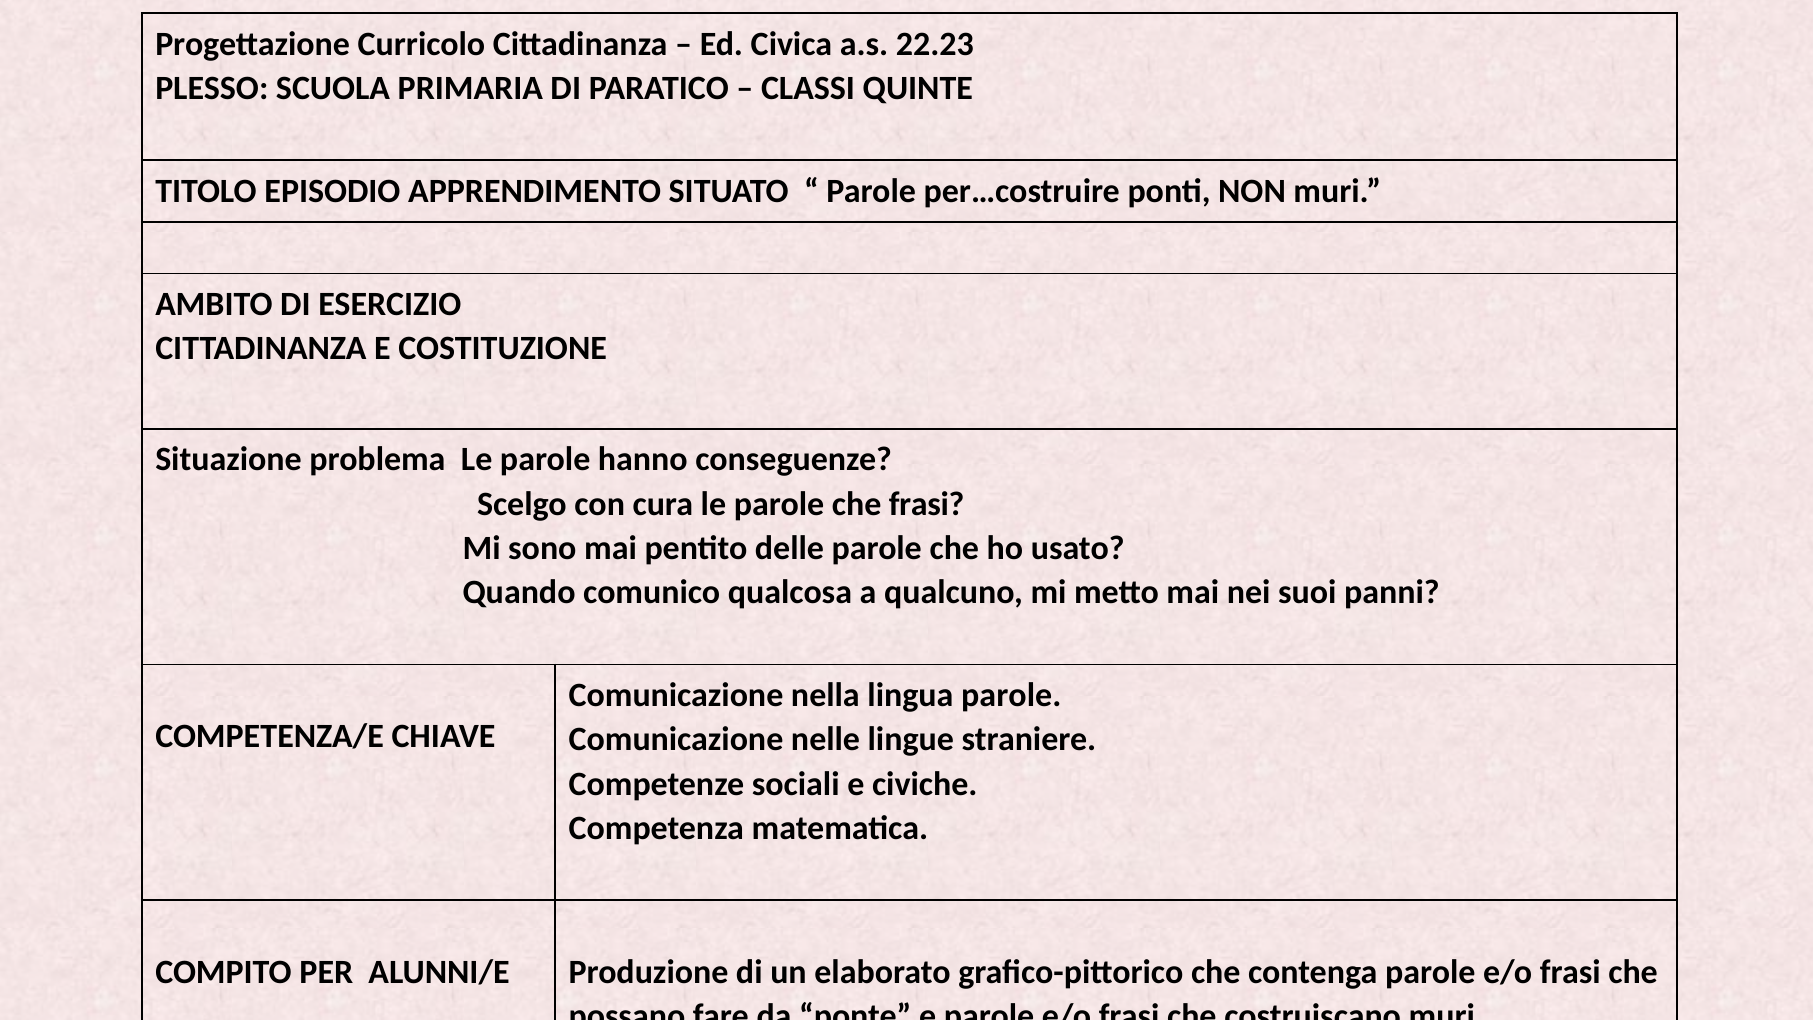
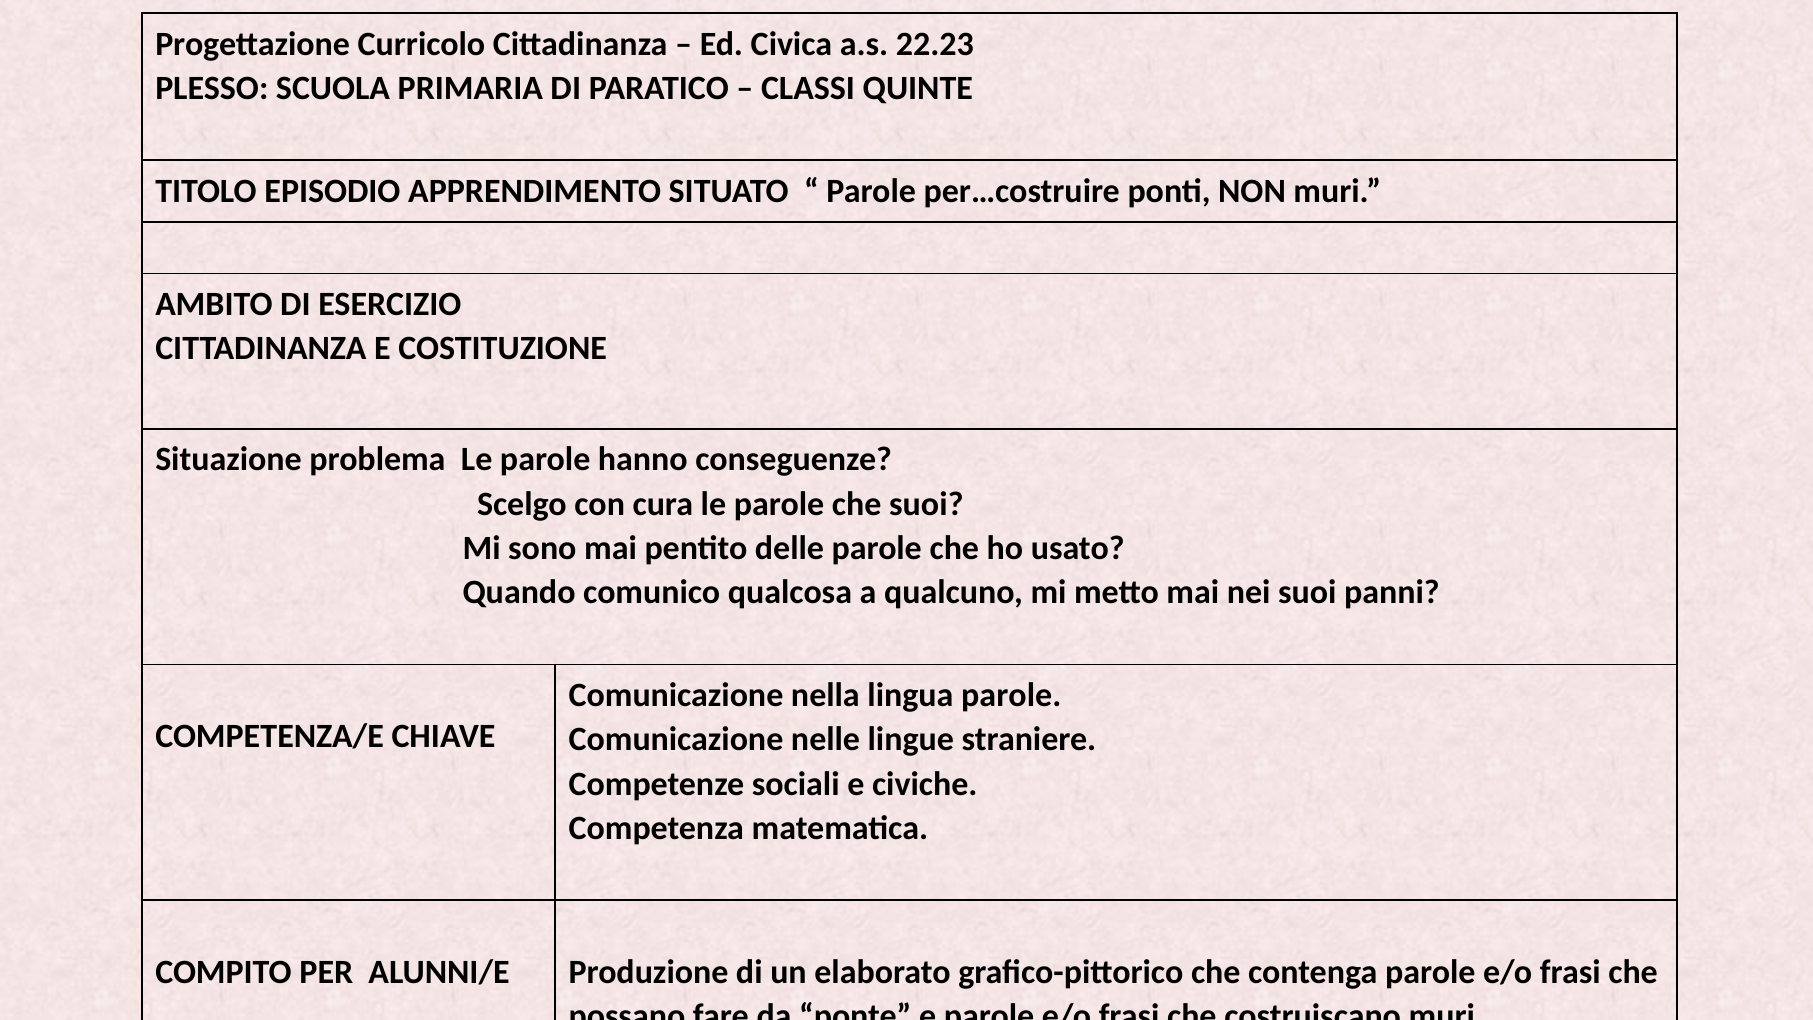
che frasi: frasi -> suoi (926, 504)
